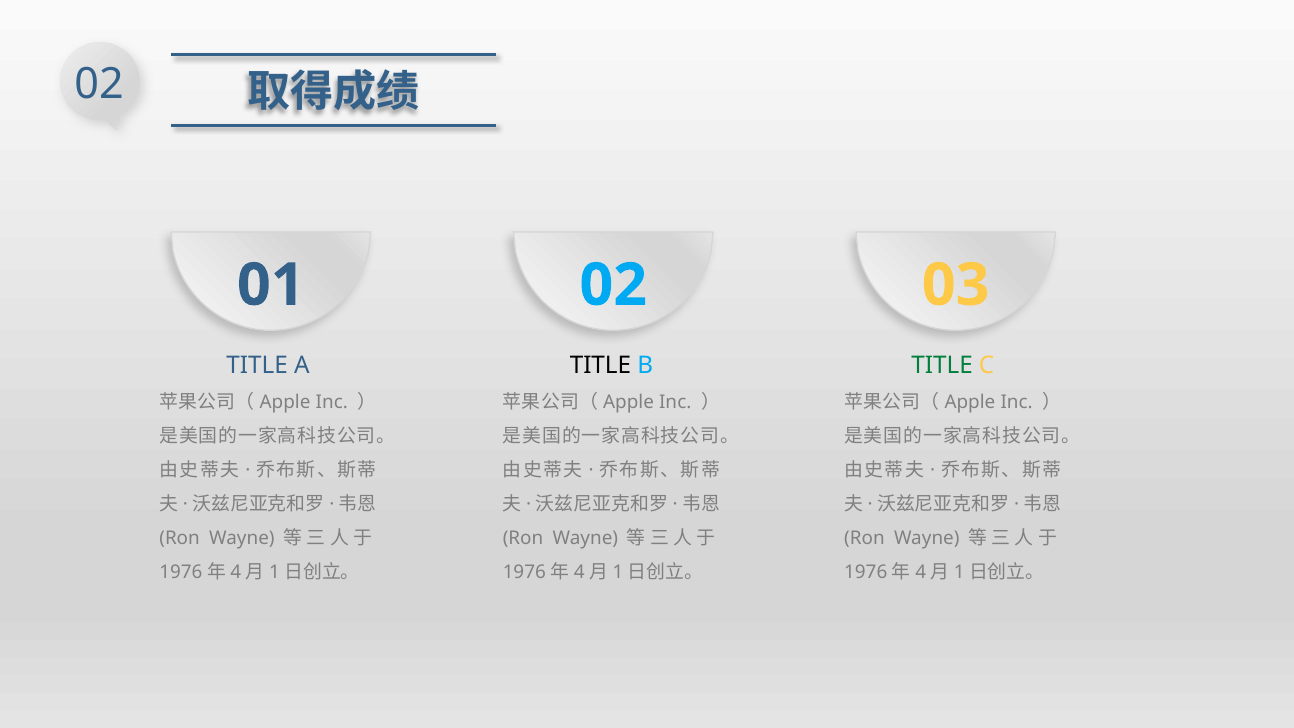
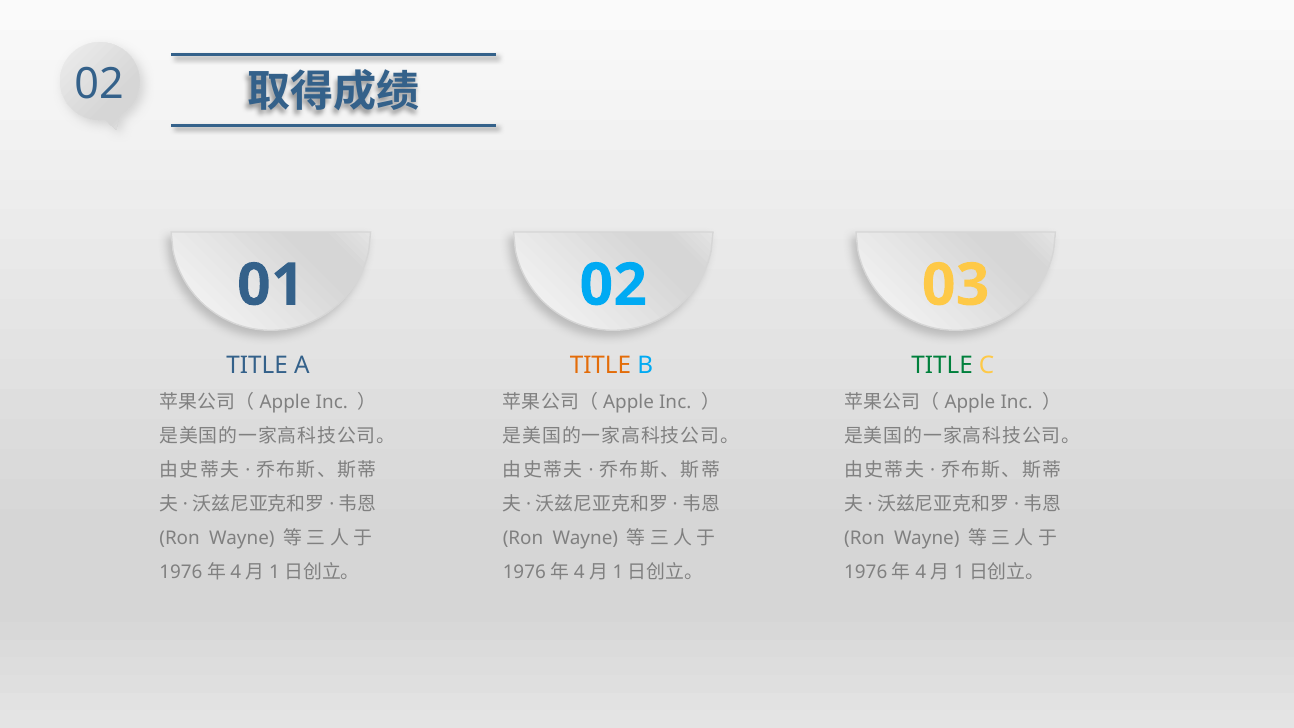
TITLE colour: black -> orange (600, 366)
